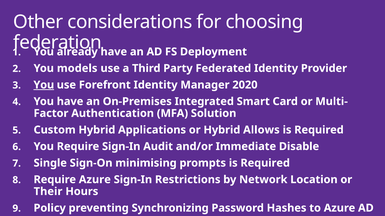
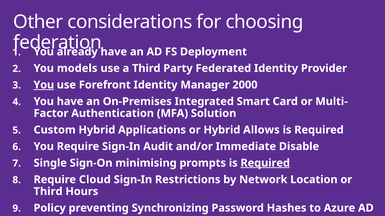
2020: 2020 -> 2000 (245, 85)
Required underline: none -> present (265, 163)
Require Azure: Azure -> Cloud (95, 180)
Their: Their -> Third (48, 192)
